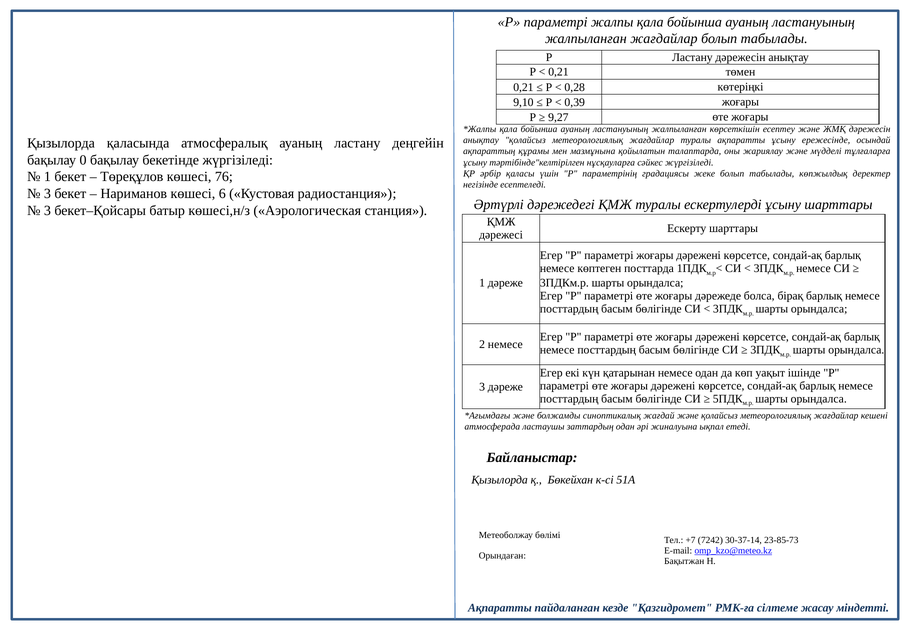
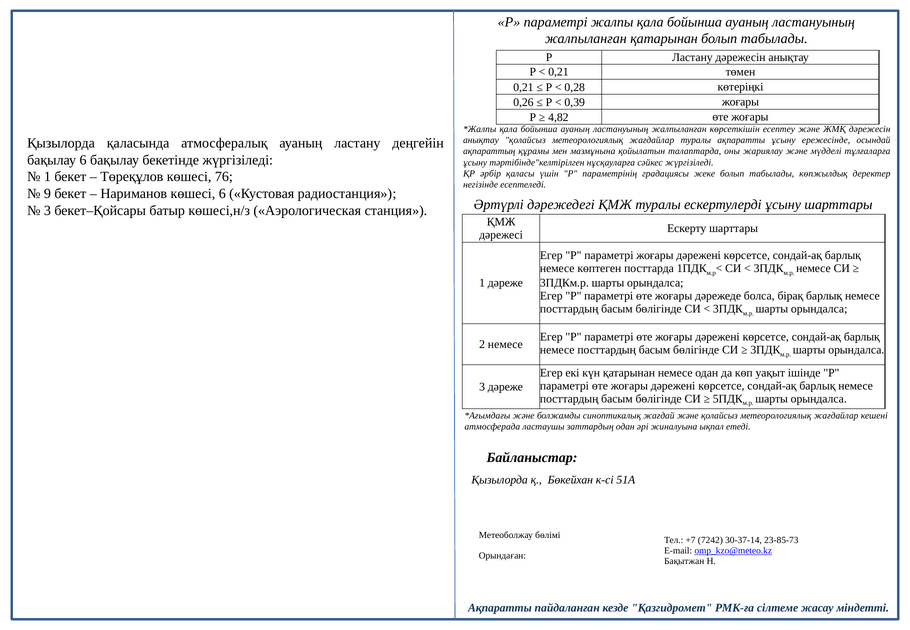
жалпыланған жағдайлар: жағдайлар -> қатарынан (664, 39)
9,10: 9,10 -> 0,26 (523, 102)
9,27: 9,27 -> 4,82 (558, 117)
бақылау 0: 0 -> 6 (83, 160)
3: 3 -> 9 (47, 194)
